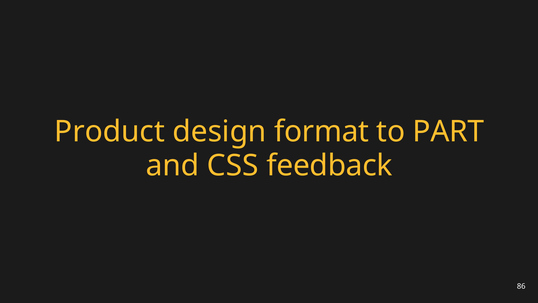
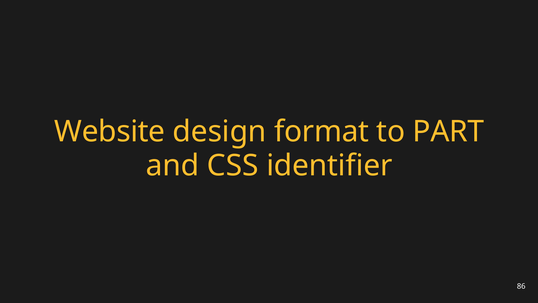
Product: Product -> Website (110, 131)
feedback: feedback -> identifier (329, 165)
